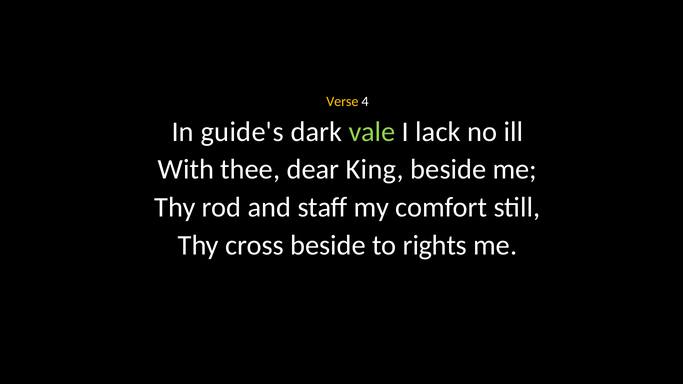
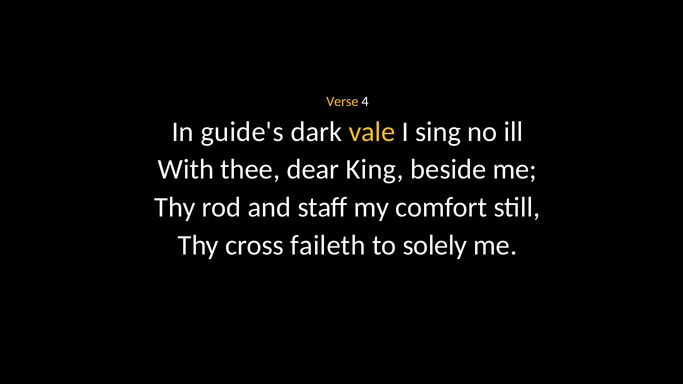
vale colour: light green -> yellow (372, 132)
lack: lack -> sing (438, 132)
cross beside: beside -> faileth (328, 245)
rights: rights -> solely (435, 245)
